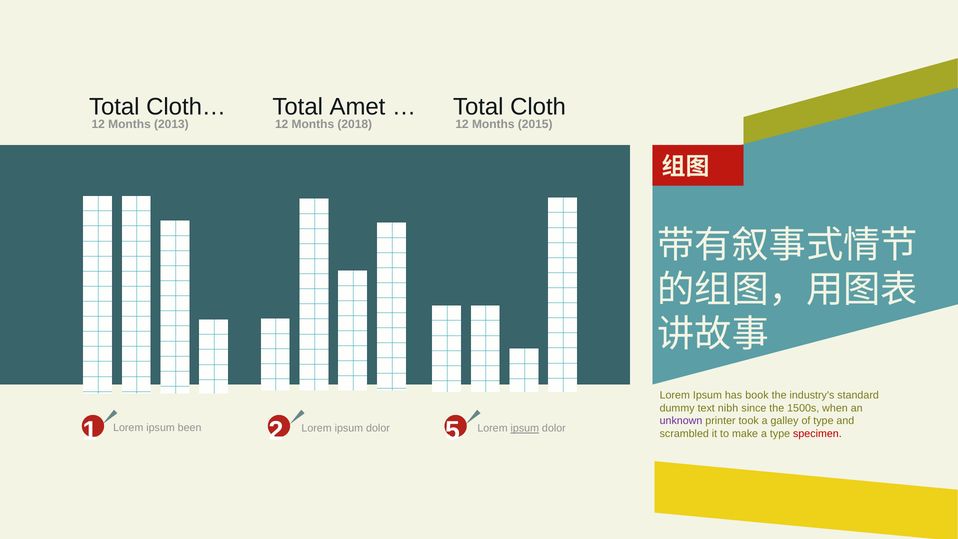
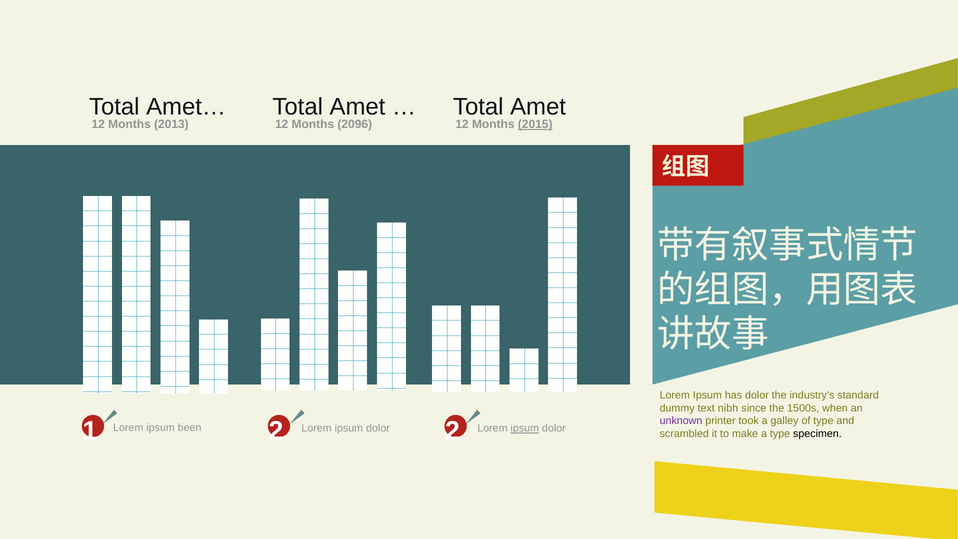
Cloth…: Cloth… -> Amet… (186, 107)
Cloth: Cloth -> Amet (538, 107)
2018: 2018 -> 2096 (355, 124)
2015 underline: none -> present (535, 124)
has book: book -> dolor (757, 395)
2 5: 5 -> 2 (453, 431)
specimen colour: red -> black (817, 433)
